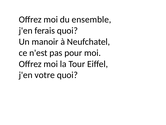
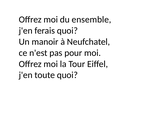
votre: votre -> toute (45, 75)
